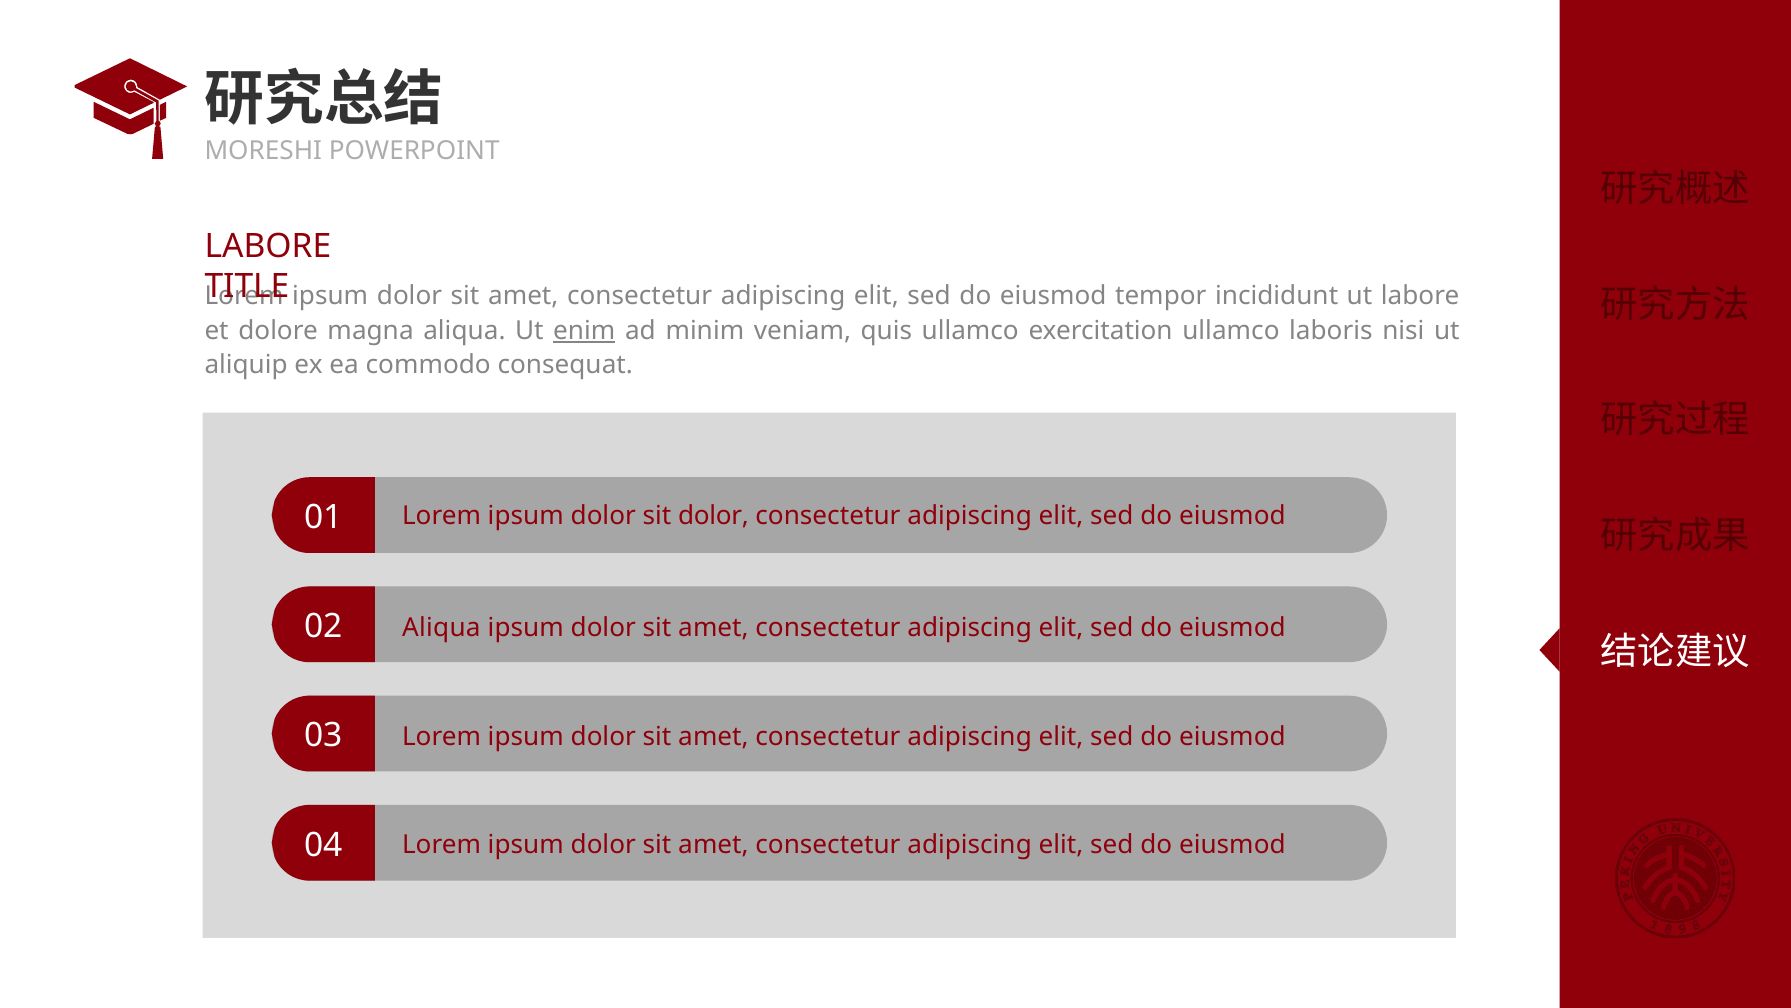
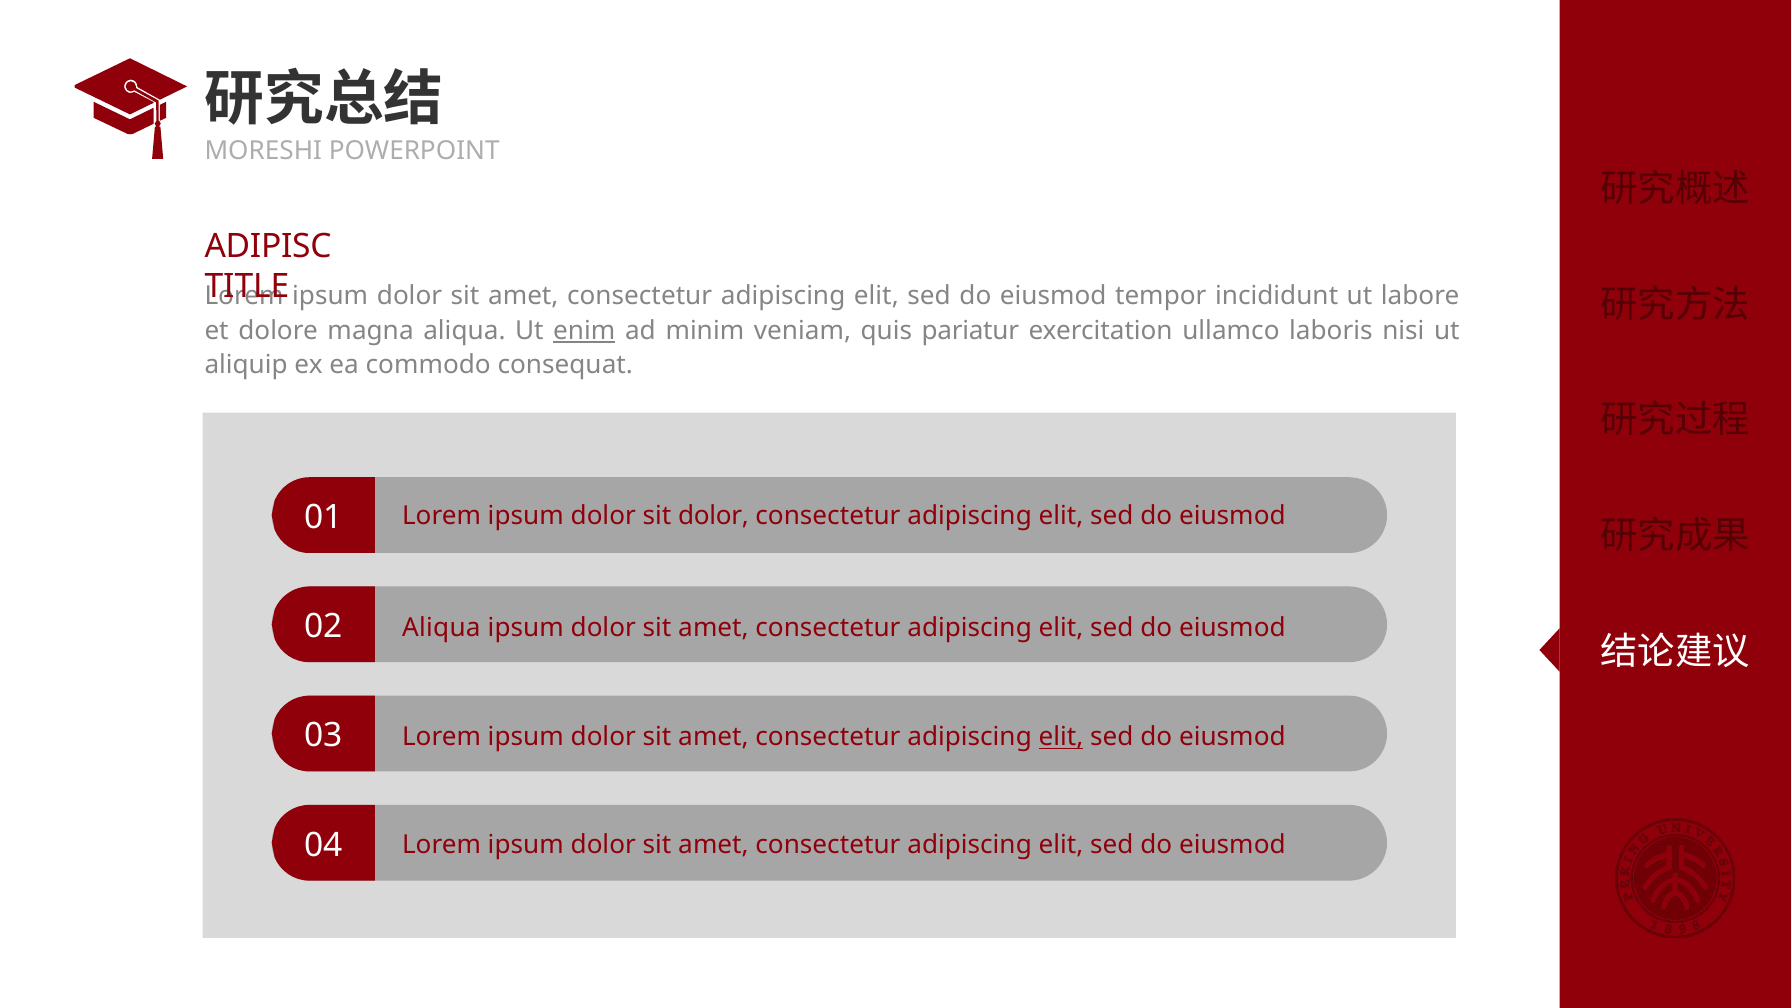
LABORE: LABORE -> ADIPISC (268, 246)
quis ullamco: ullamco -> pariatur (970, 331)
elit underline: none -> present (1061, 737)
